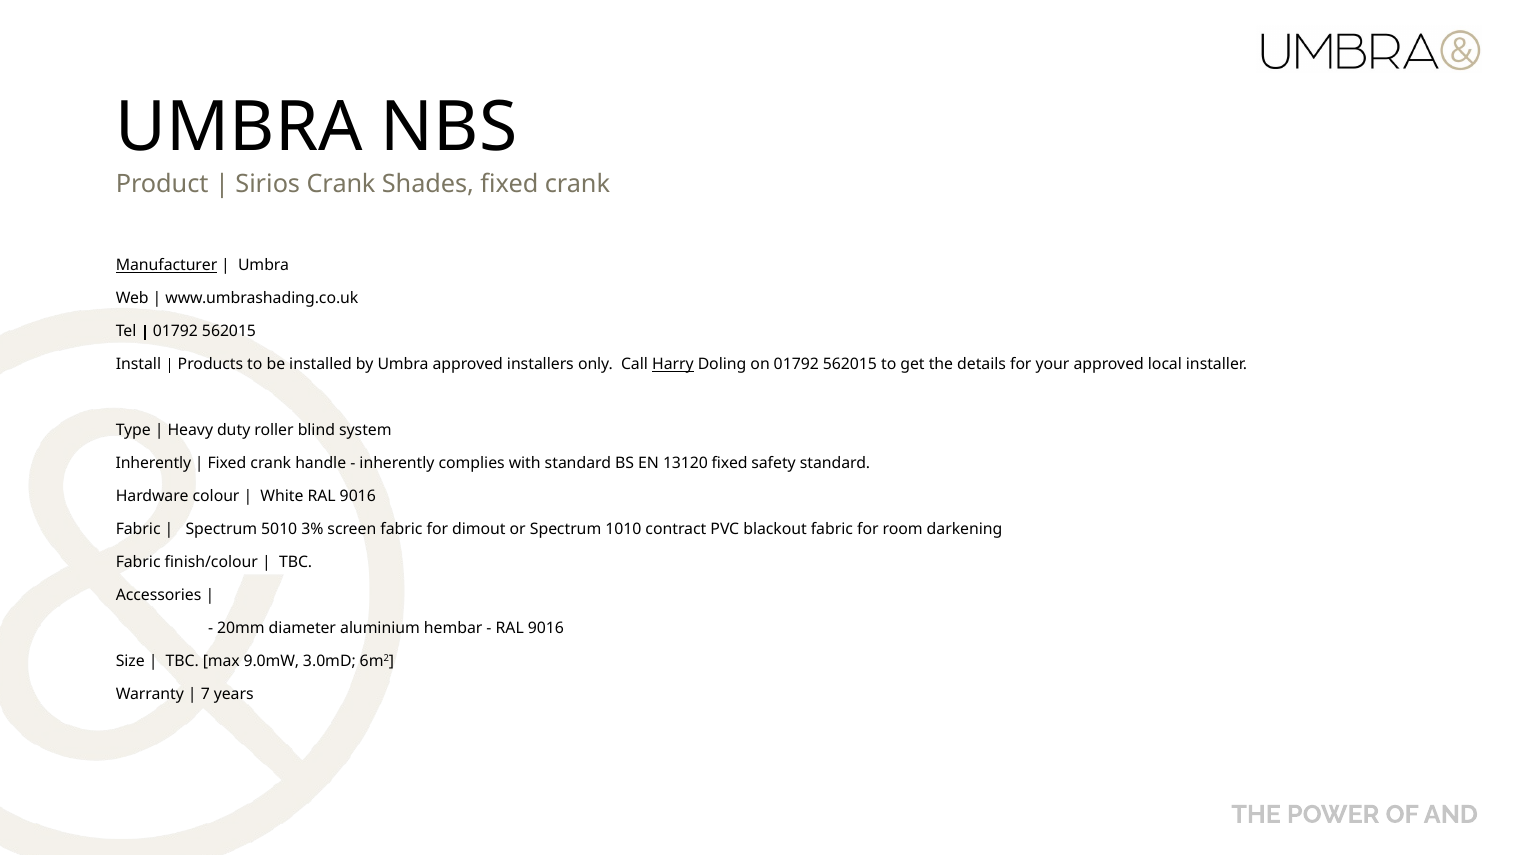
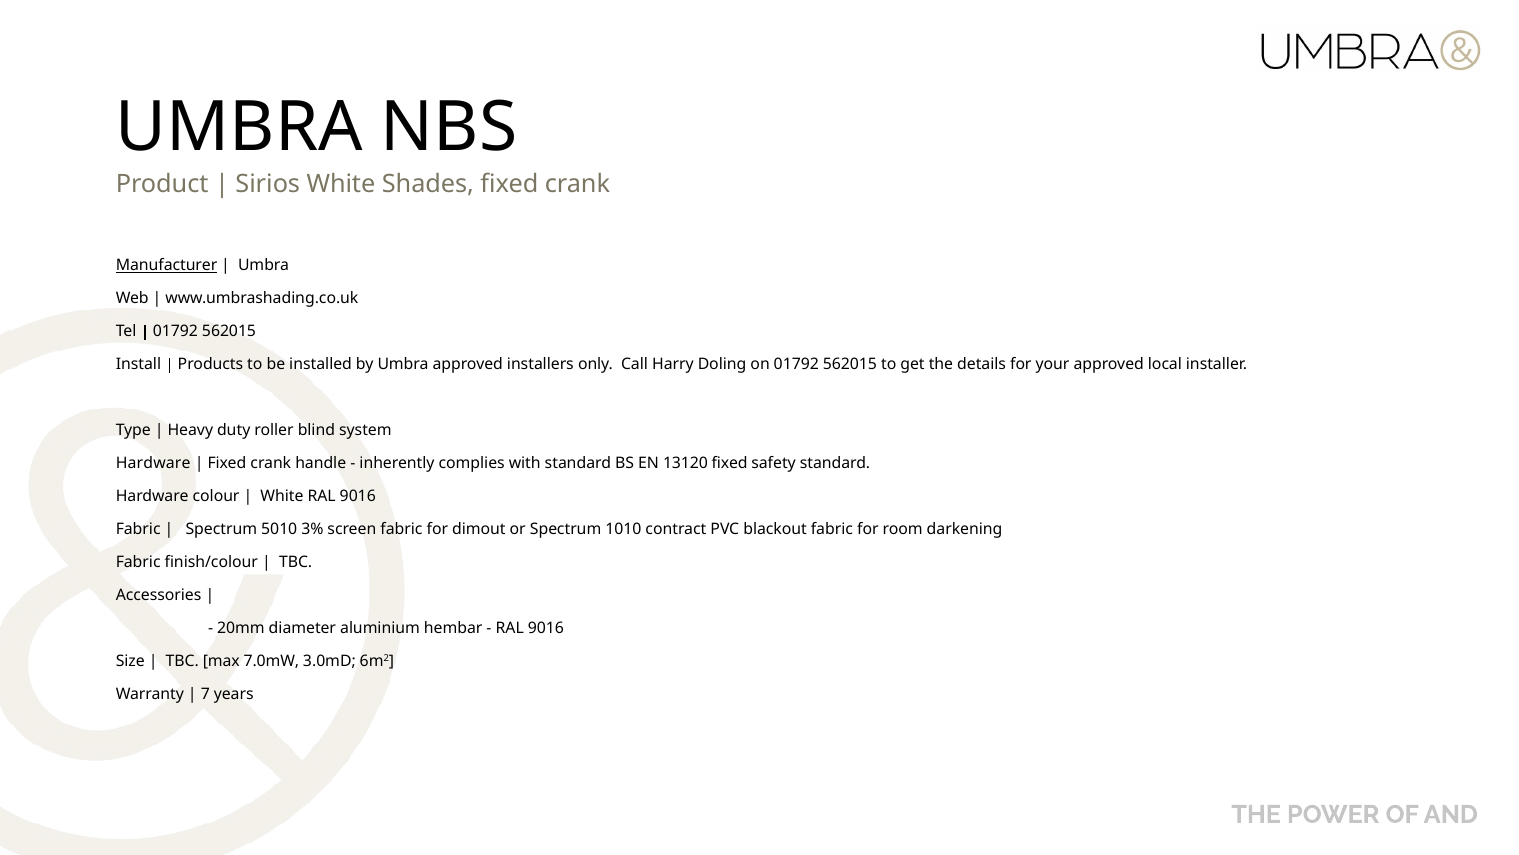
Sirios Crank: Crank -> White (341, 184)
Harry underline: present -> none (673, 364)
Inherently: Inherently -> Hardware (153, 463)
9.0mW: 9.0mW -> 7.0mW (271, 661)
